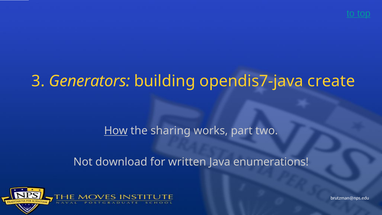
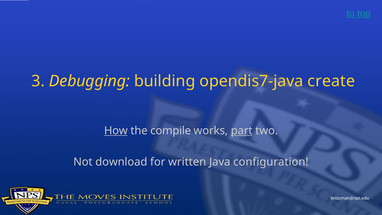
Generators: Generators -> Debugging (89, 81)
sharing: sharing -> compile (171, 131)
part underline: none -> present (242, 131)
enumerations: enumerations -> configuration (271, 162)
